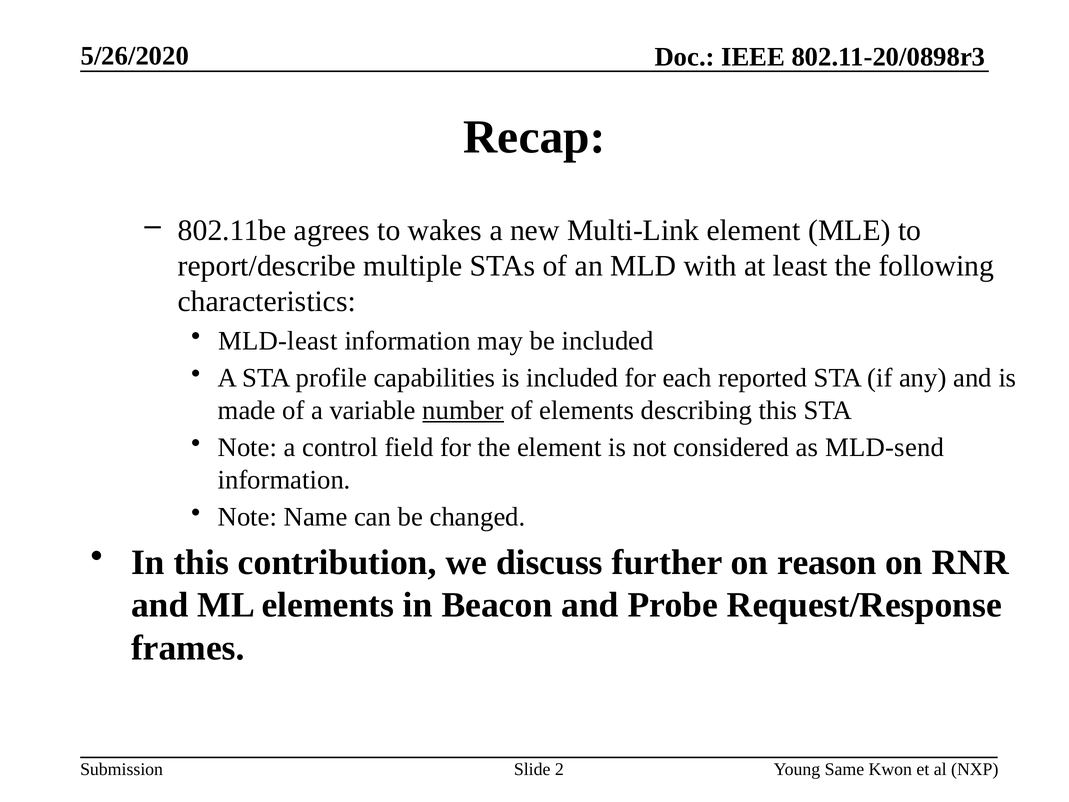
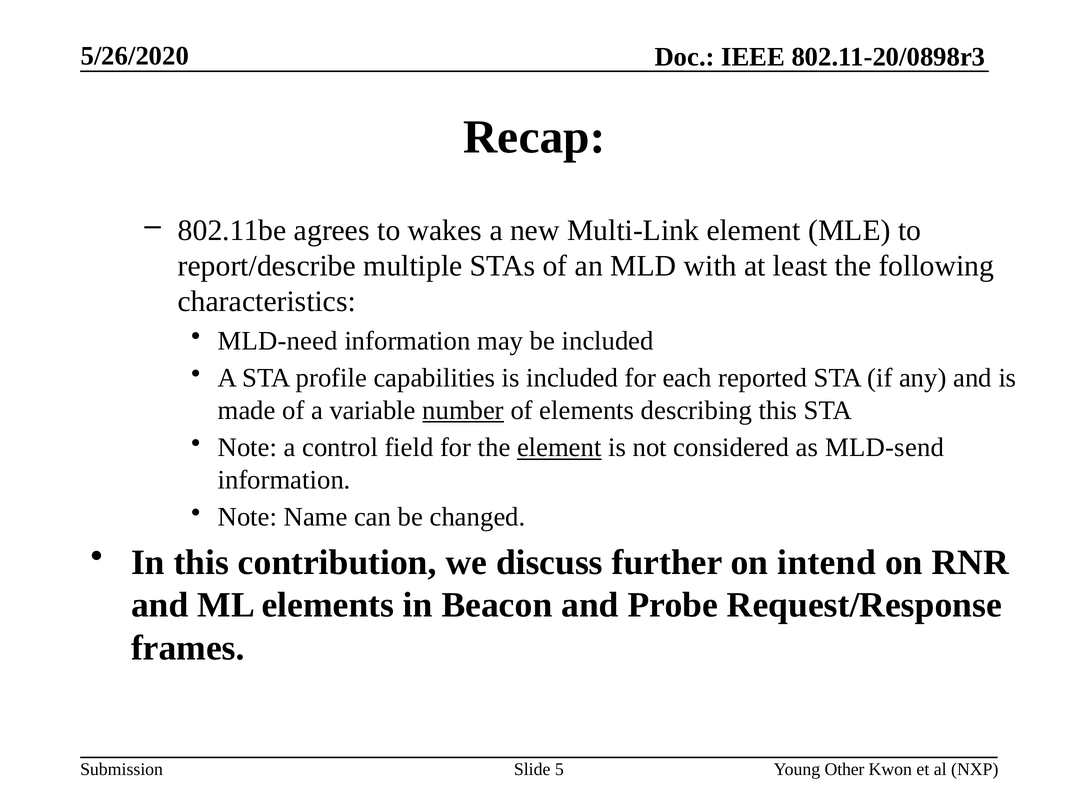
MLD-least: MLD-least -> MLD-need (278, 341)
element underline: none -> present (559, 447)
reason: reason -> intend (827, 562)
2: 2 -> 5 (559, 769)
Same: Same -> Other (845, 769)
